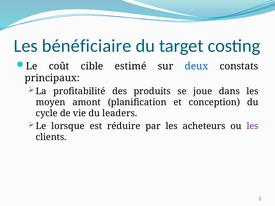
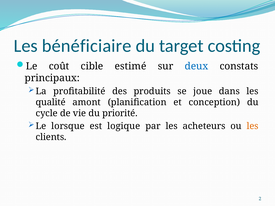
moyen: moyen -> qualité (51, 102)
leaders: leaders -> priorité (120, 113)
réduire: réduire -> logique (124, 126)
les colour: purple -> orange (253, 126)
